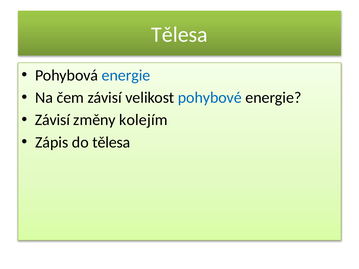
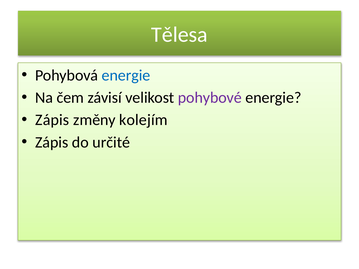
pohybové colour: blue -> purple (210, 98)
Závisí: Závisí -> Zápis (52, 120)
do tělesa: tělesa -> určité (111, 142)
